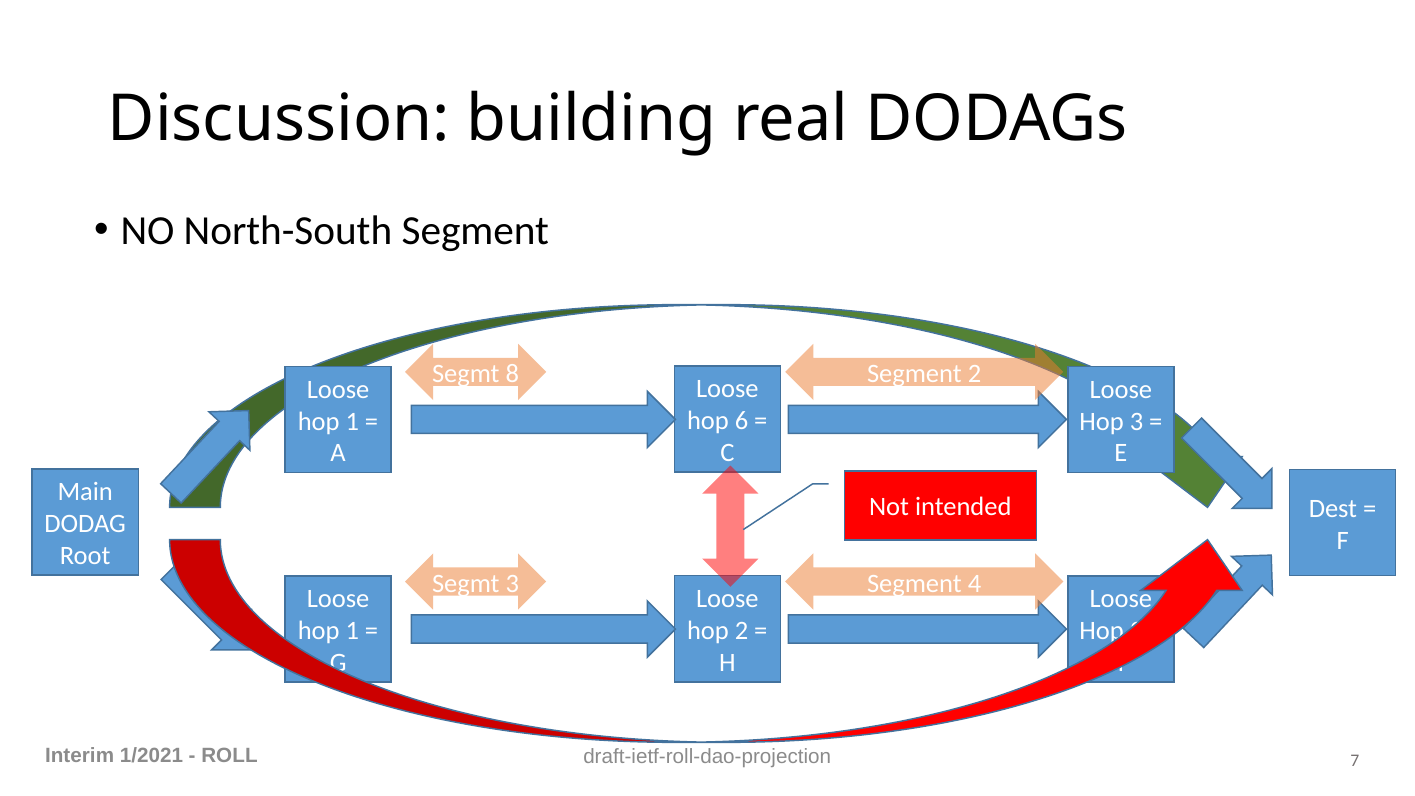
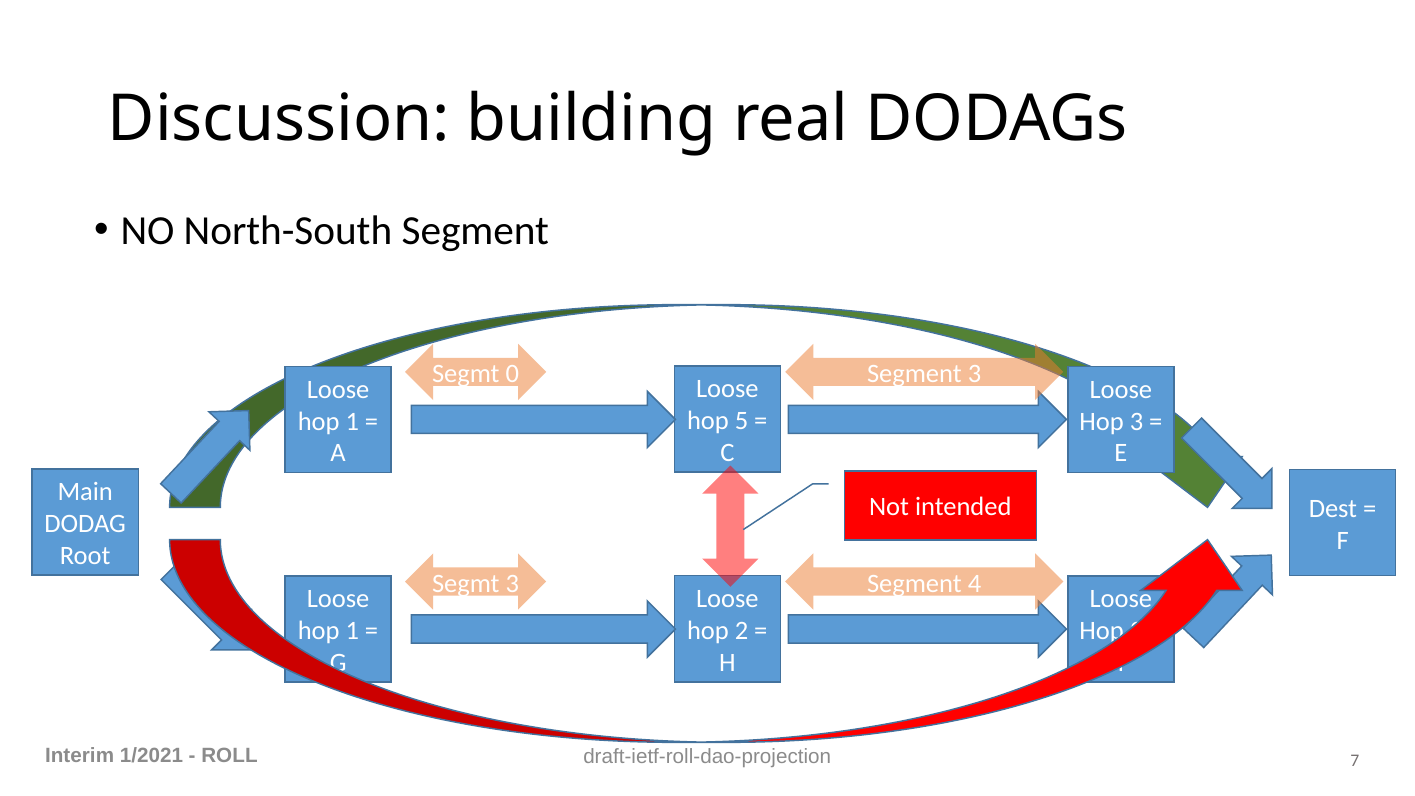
8: 8 -> 0 (512, 374)
Segment 2: 2 -> 3 (975, 374)
6: 6 -> 5 (742, 421)
